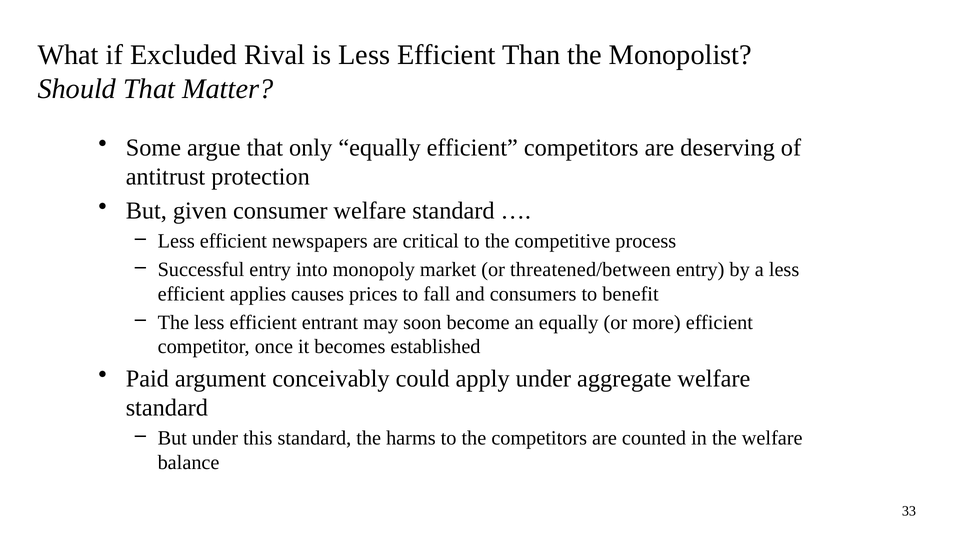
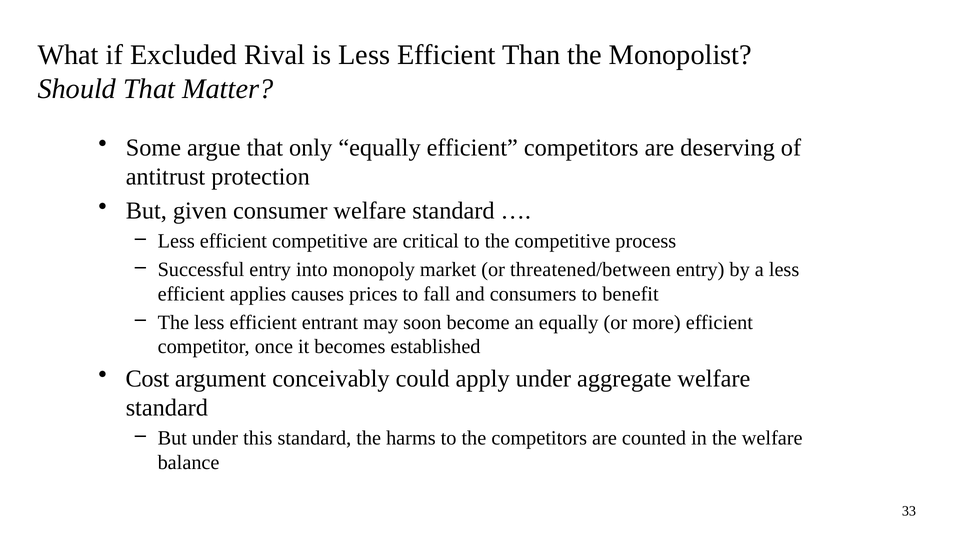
efficient newspapers: newspapers -> competitive (320, 241)
Paid: Paid -> Cost (147, 378)
